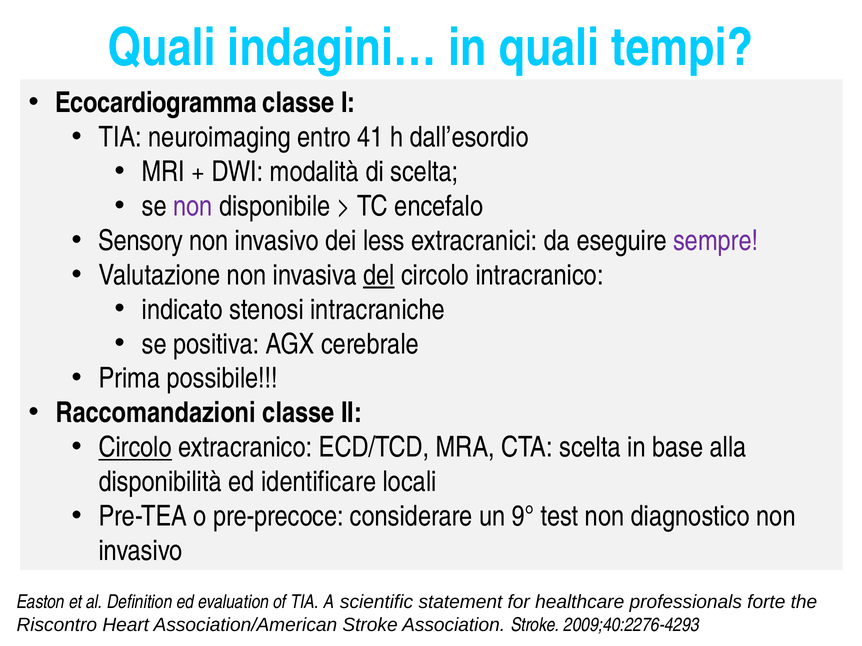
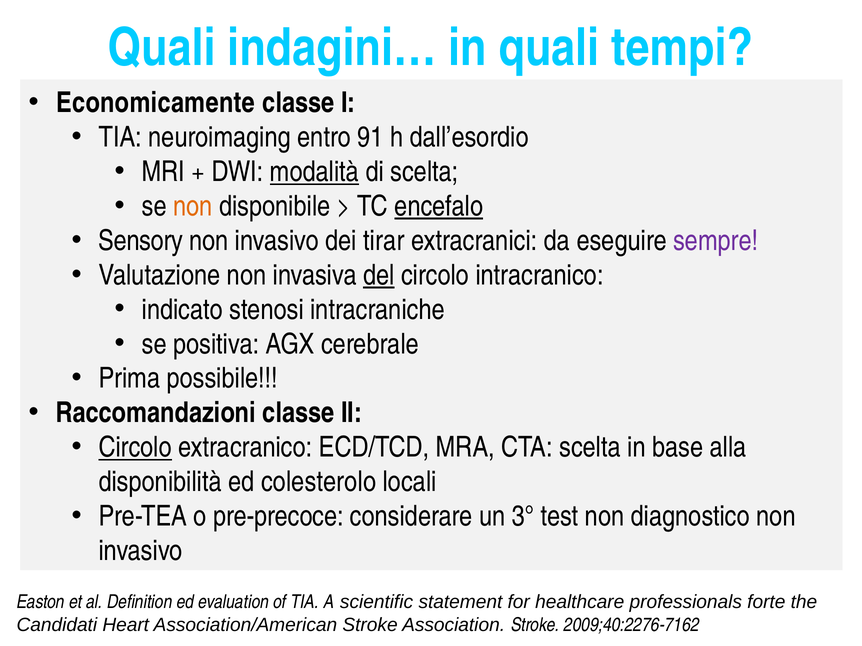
Ecocardiogramma: Ecocardiogramma -> Economicamente (156, 103)
41: 41 -> 91 (370, 137)
modalità underline: none -> present (314, 172)
non colour: purple -> orange (193, 206)
encefalo underline: none -> present (439, 206)
less: less -> tirar (384, 241)
identificare: identificare -> colesterolo (319, 482)
9°: 9° -> 3° (523, 517)
Riscontro: Riscontro -> Candidati (57, 626)
2009;40:2276-4293: 2009;40:2276-4293 -> 2009;40:2276-7162 (632, 626)
